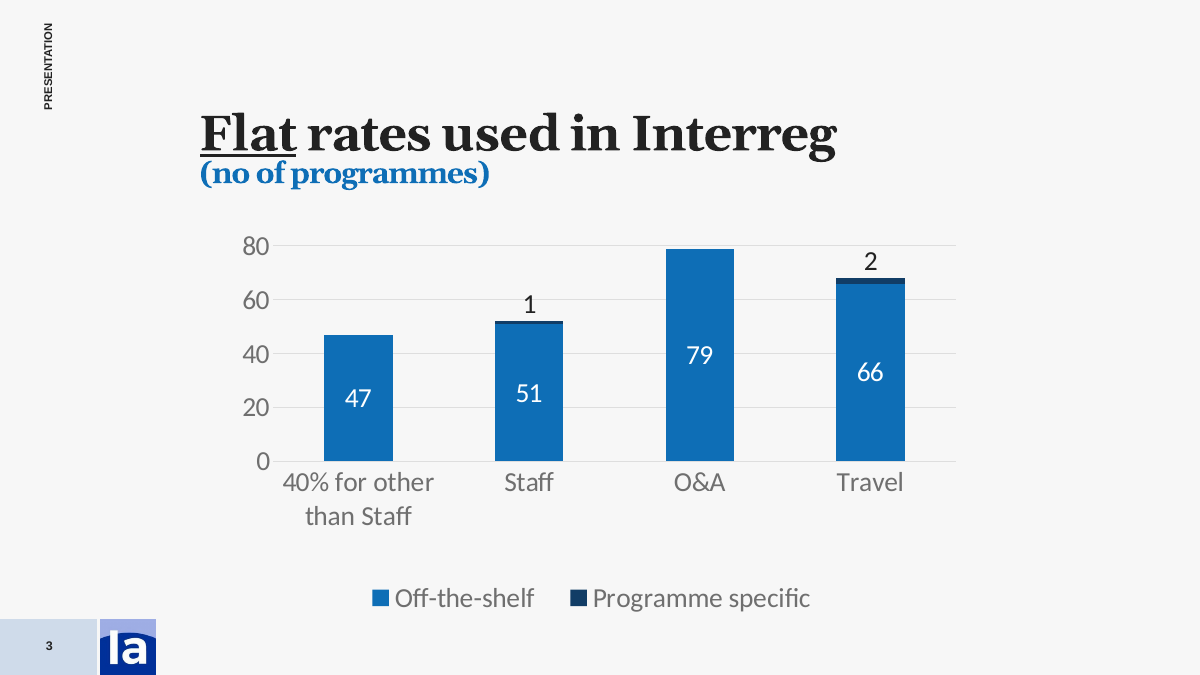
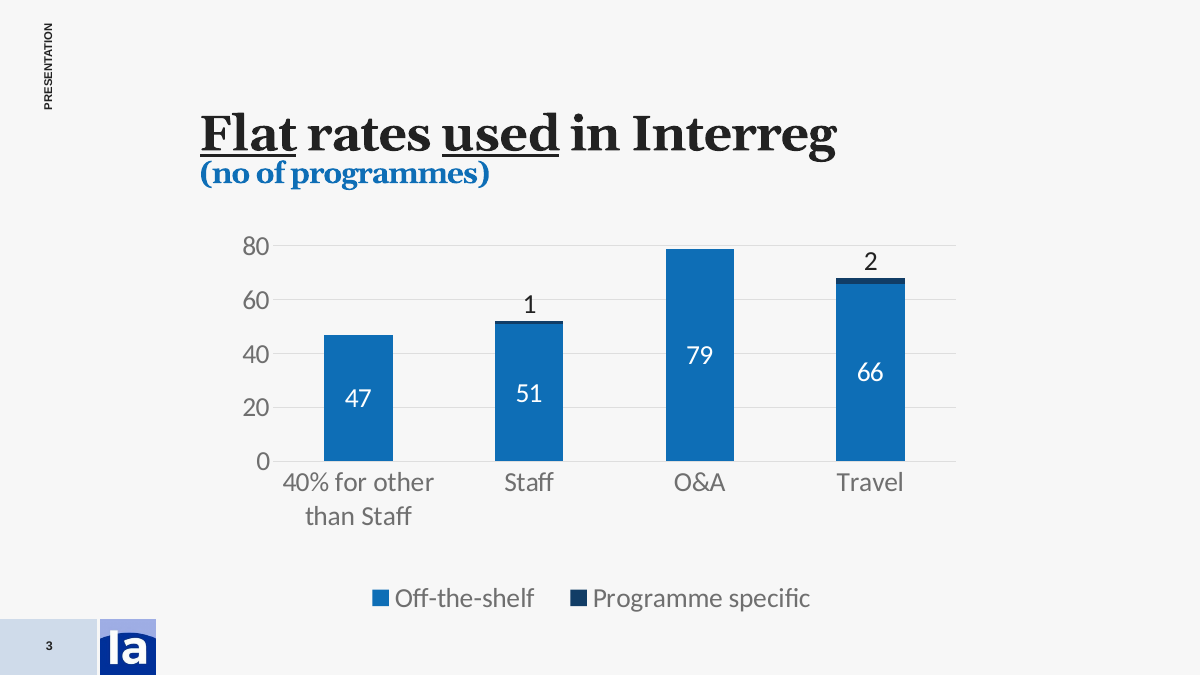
used underline: none -> present (501, 134)
